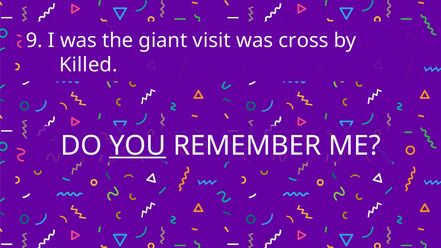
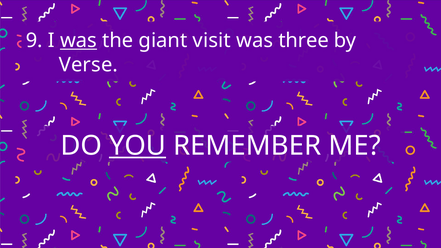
was underline: none -> present (78, 40)
cross: cross -> three (304, 40)
Killed: Killed -> Verse (88, 65)
